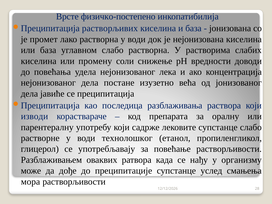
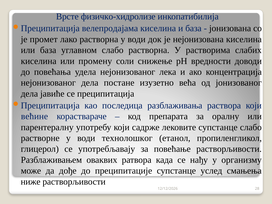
физичко-постепено: физичко-постепено -> физичко-хидролизе (118, 17)
растворљивих: растворљивих -> велепродајама (110, 28)
изводи: изводи -> већине (35, 116)
мора: мора -> ниже (31, 182)
